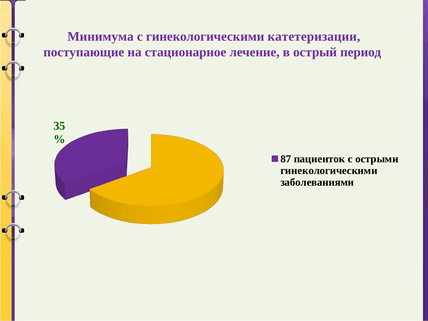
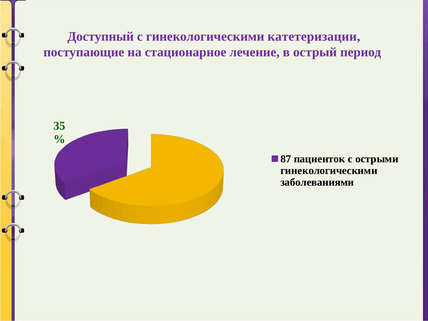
Минимума: Минимума -> Доступный (101, 37)
